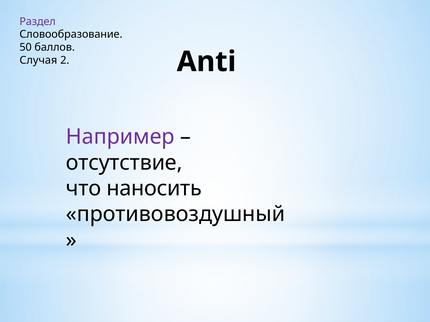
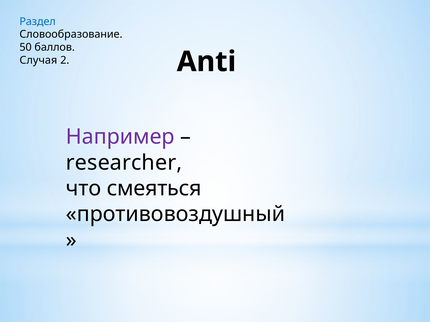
Раздел colour: purple -> blue (38, 22)
отсутствие: отсутствие -> researcher (124, 163)
наносить: наносить -> смеяться (154, 189)
